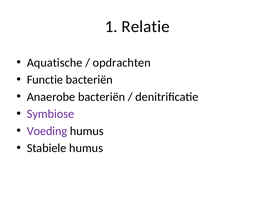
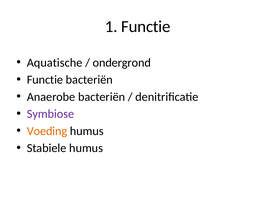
1 Relatie: Relatie -> Functie (146, 27)
opdrachten: opdrachten -> ondergrond (122, 63)
Voeding colour: purple -> orange (47, 131)
